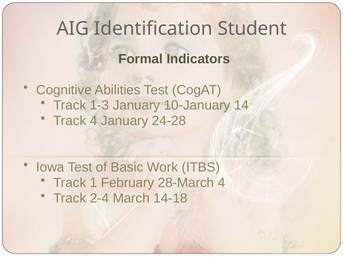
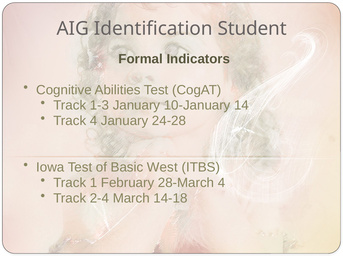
Work: Work -> West (162, 167)
